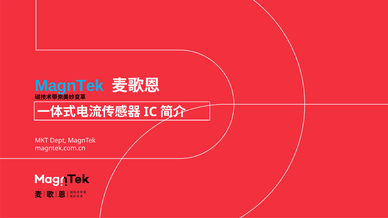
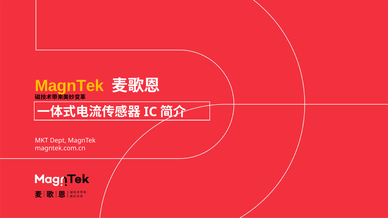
MagnTek colour: light blue -> yellow (69, 86)
